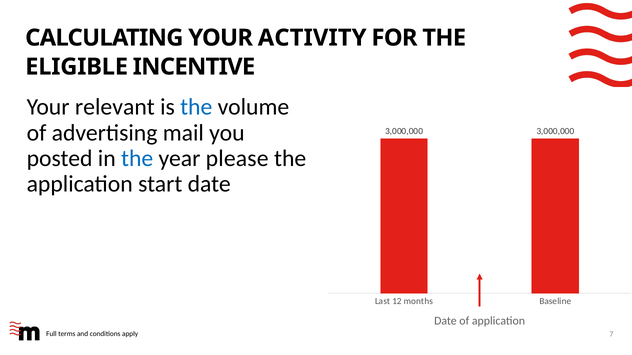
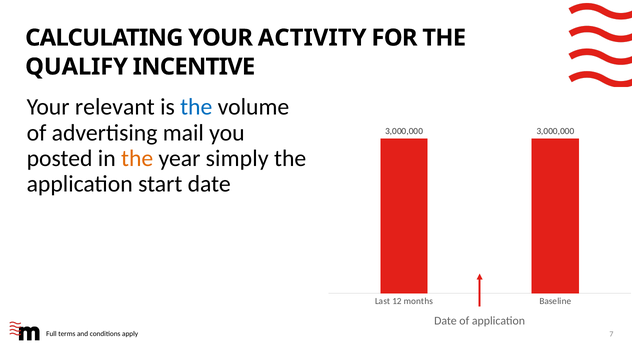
ELIGIBLE: ELIGIBLE -> QUALIFY (77, 67)
the colour: blue -> orange (137, 159)
please: please -> simply (237, 159)
